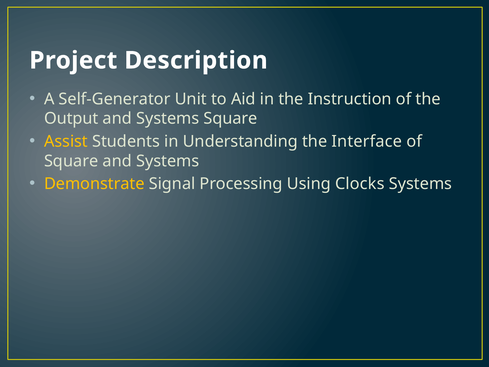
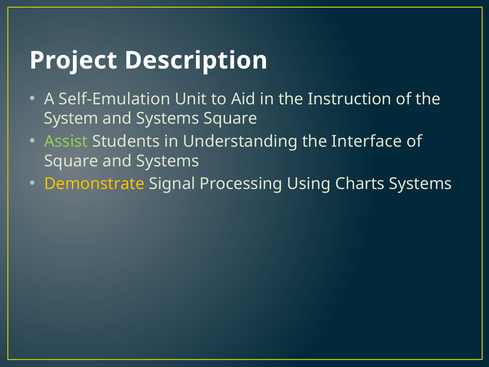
Self-Generator: Self-Generator -> Self-Emulation (115, 99)
Output: Output -> System (71, 119)
Assist colour: yellow -> light green (66, 141)
Clocks: Clocks -> Charts (360, 184)
